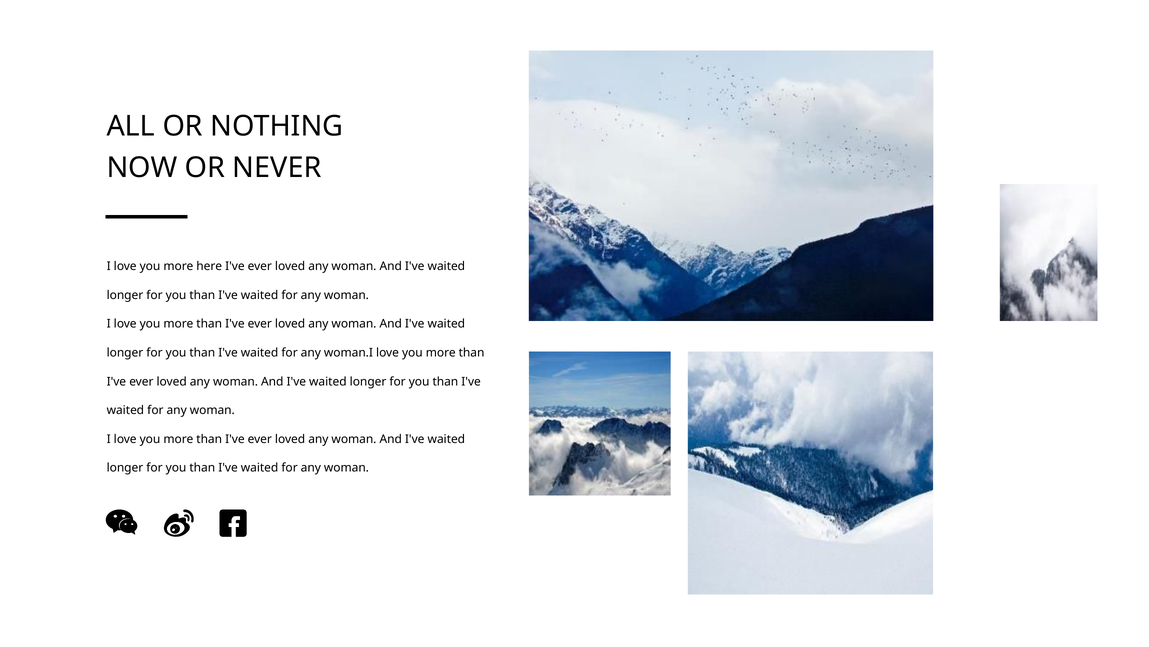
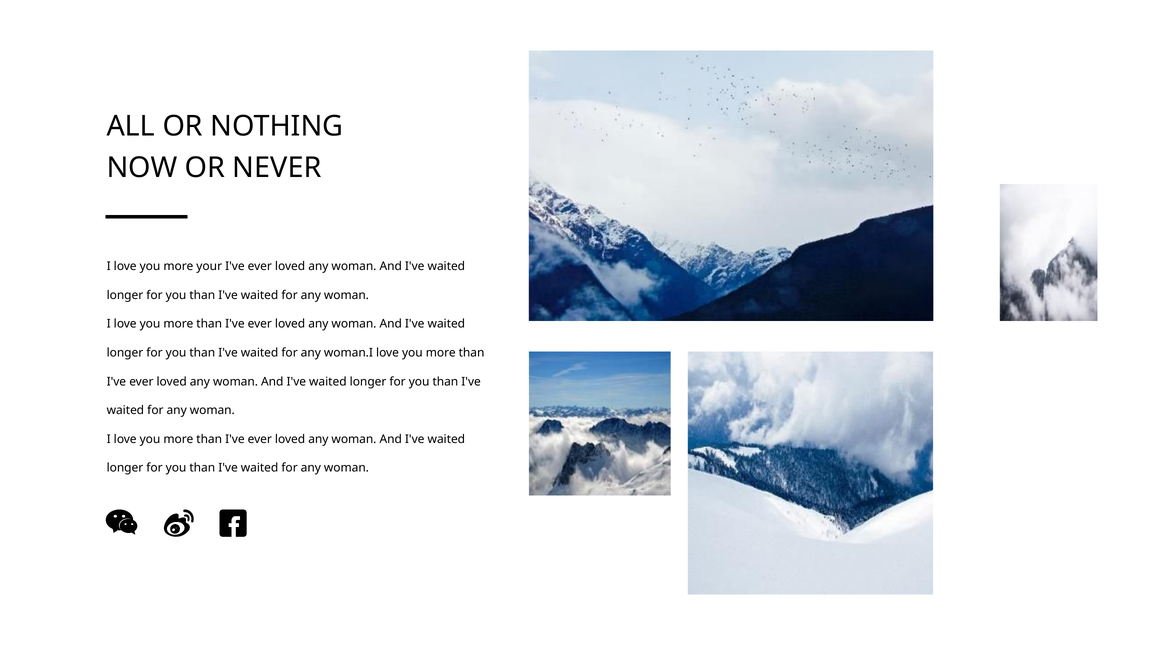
here: here -> your (209, 266)
